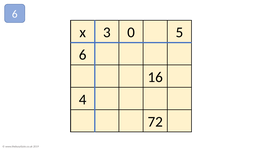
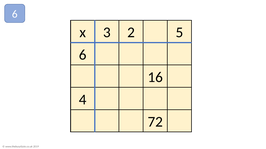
0: 0 -> 2 (131, 33)
